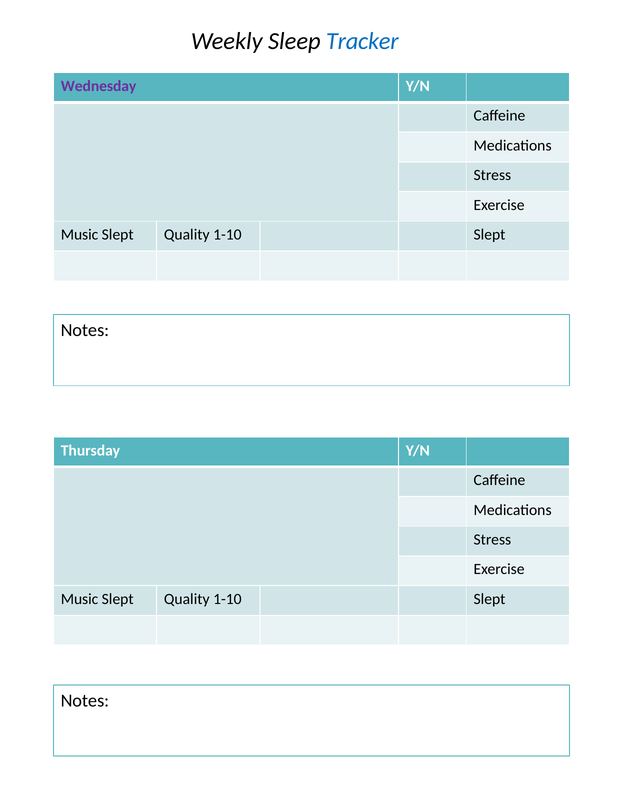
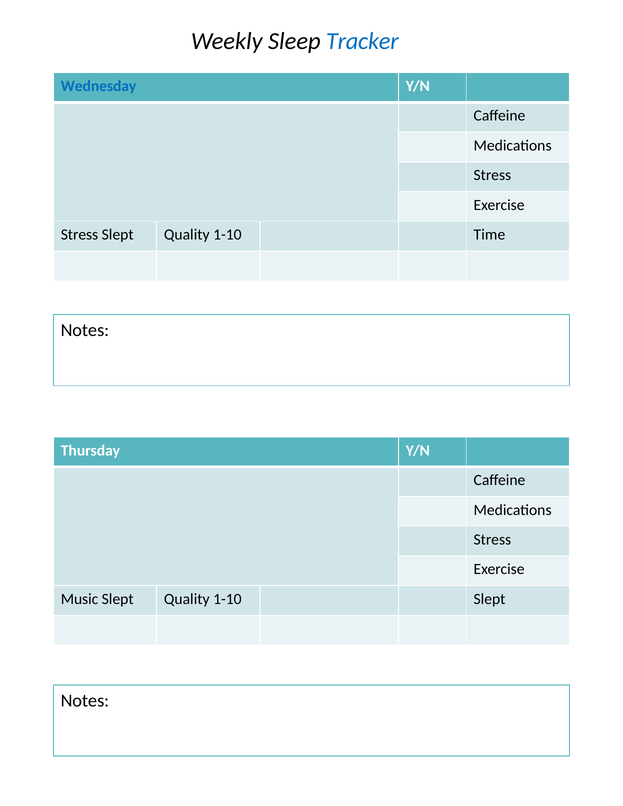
Wednesday colour: purple -> blue (99, 86)
Music: Music -> Stress (79, 235)
Slept: Slept -> Time (489, 235)
